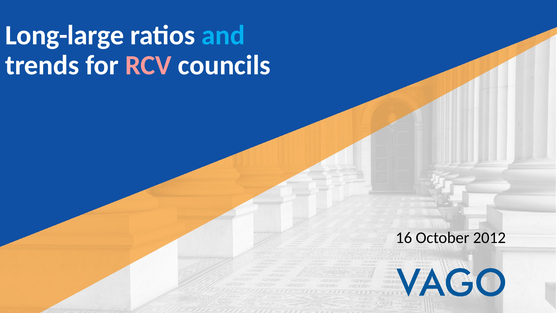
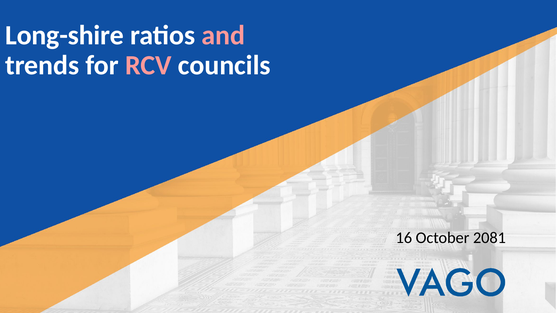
Long-large: Long-large -> Long-shire (65, 35)
and colour: light blue -> pink (223, 35)
2012: 2012 -> 2081 (489, 238)
